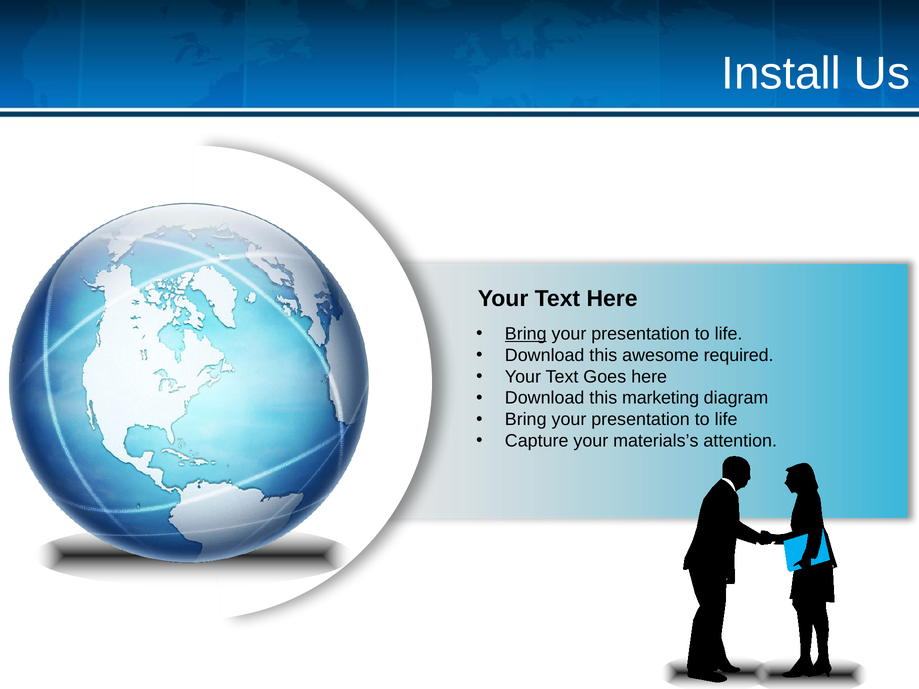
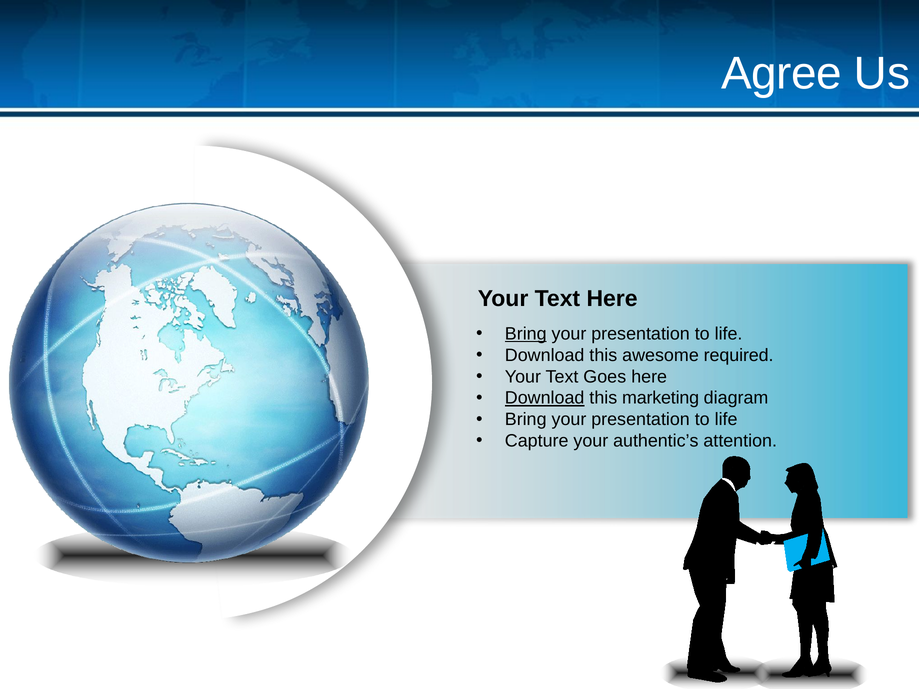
Install: Install -> Agree (781, 74)
Download underline: none -> present (545, 398)
materials’s: materials’s -> authentic’s (656, 441)
